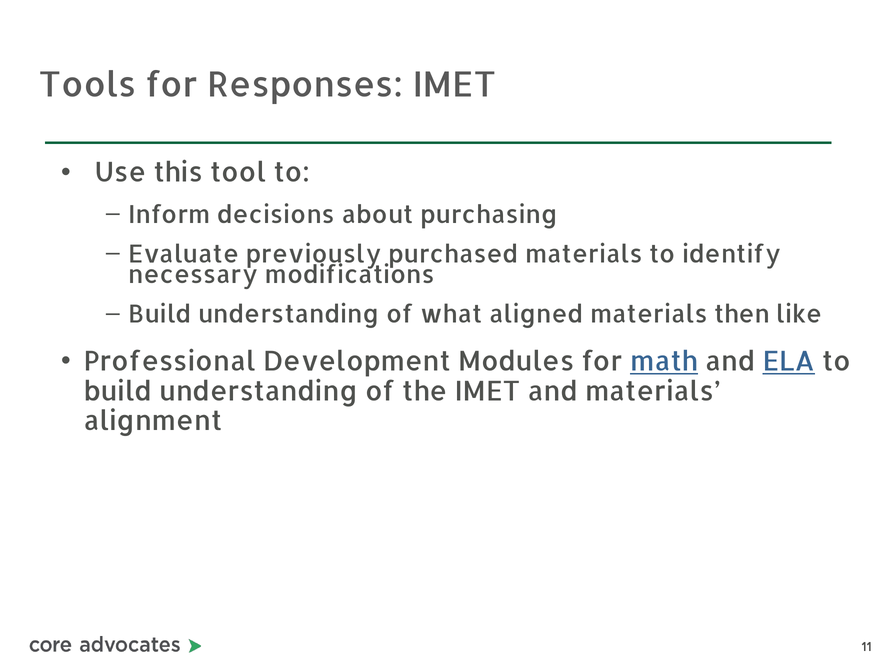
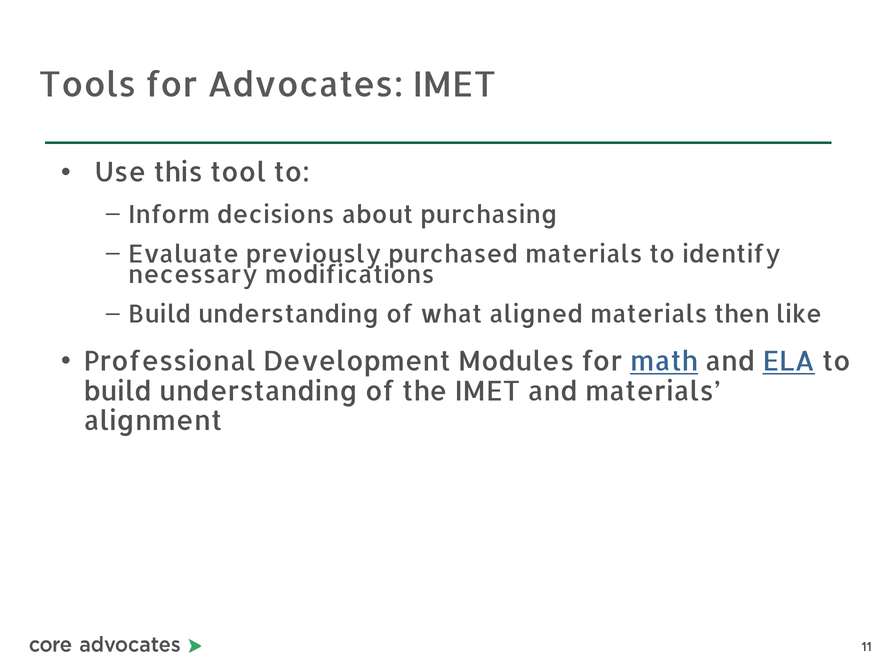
Responses: Responses -> Advocates (305, 85)
